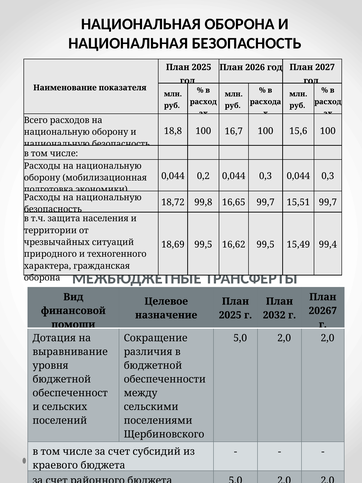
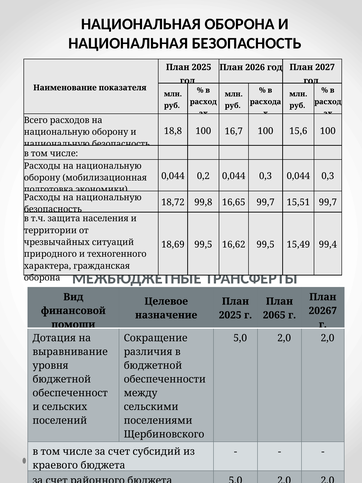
2032: 2032 -> 2065 (274, 315)
